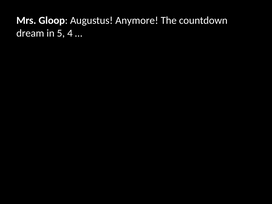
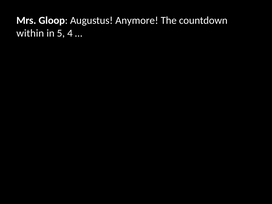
dream: dream -> within (30, 33)
